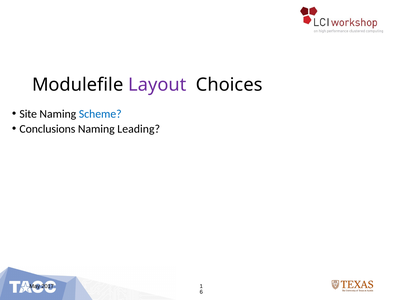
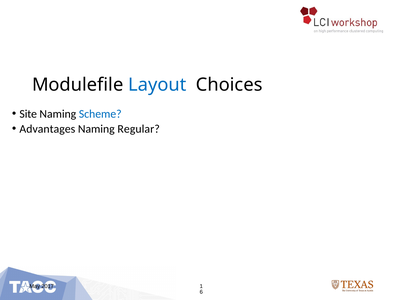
Layout colour: purple -> blue (157, 85)
Conclusions: Conclusions -> Advantages (47, 129)
Leading: Leading -> Regular (139, 129)
